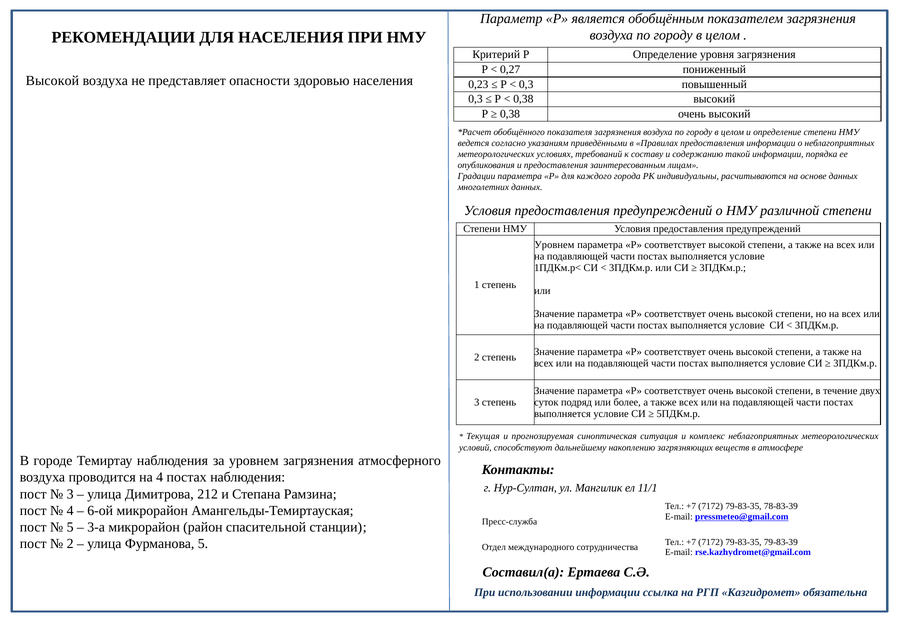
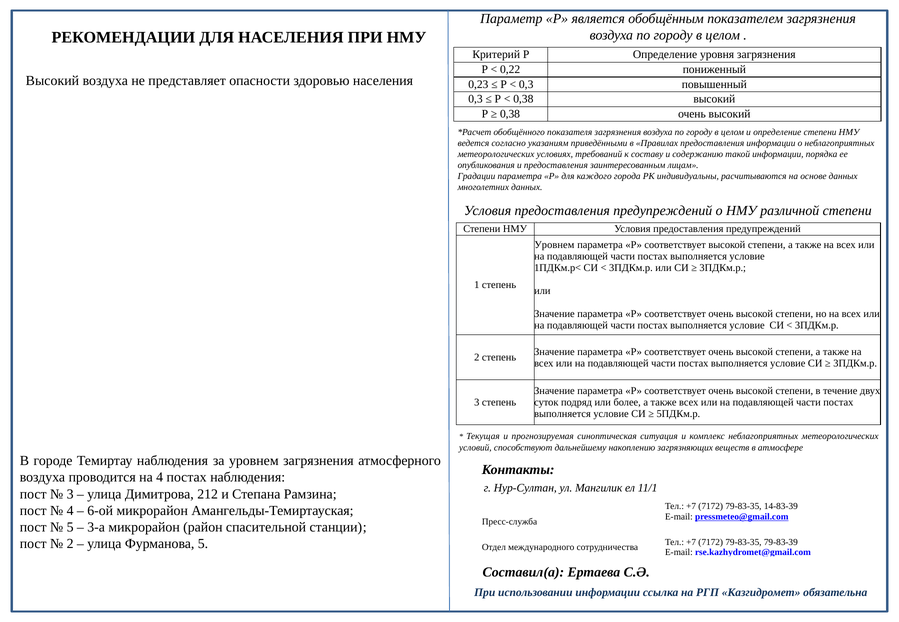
0,27: 0,27 -> 0,22 (510, 70)
Высокой: Высокой -> Высокий (52, 81)
78-83-39: 78-83-39 -> 14-83-39 (781, 507)
